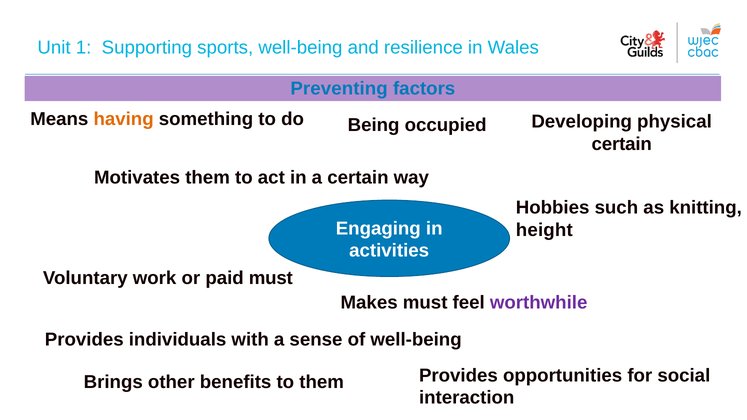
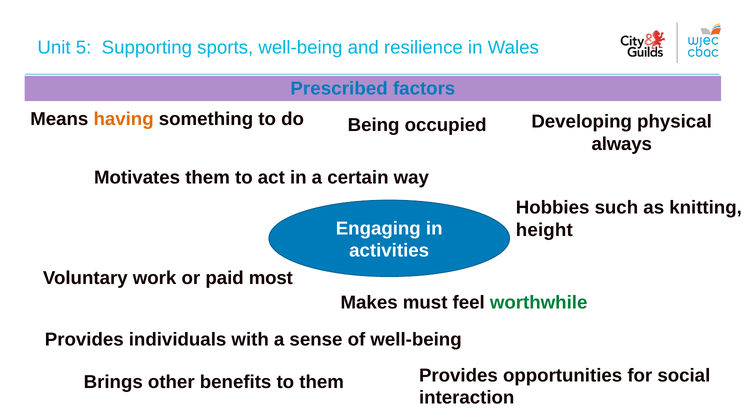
1: 1 -> 5 (84, 48)
Preventing: Preventing -> Prescribed (339, 89)
certain: certain -> always (622, 144)
paid must: must -> most (271, 278)
worthwhile colour: purple -> green (539, 303)
